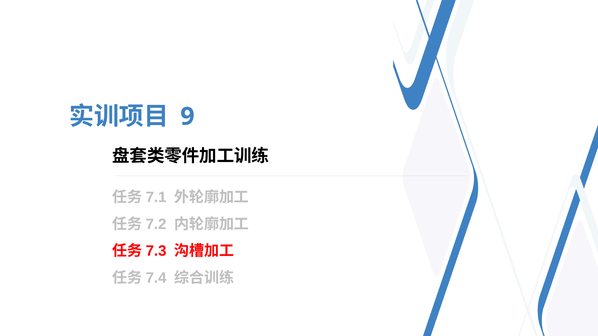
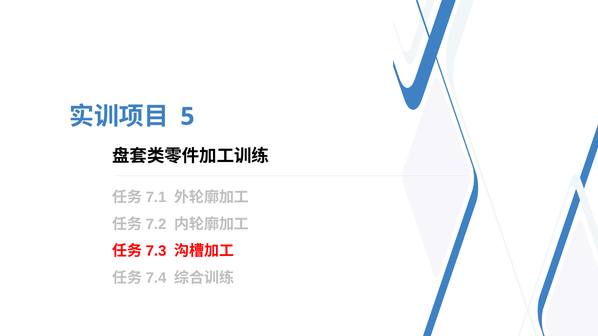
9: 9 -> 5 (187, 117)
